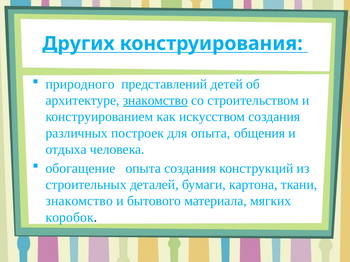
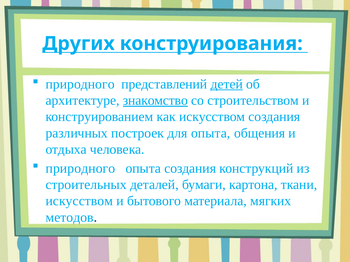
детей underline: none -> present (227, 84)
обогащение: обогащение -> природного (80, 169)
знакомство: знакомство -> искусством (79, 201)
коробок: коробок -> методов (70, 218)
